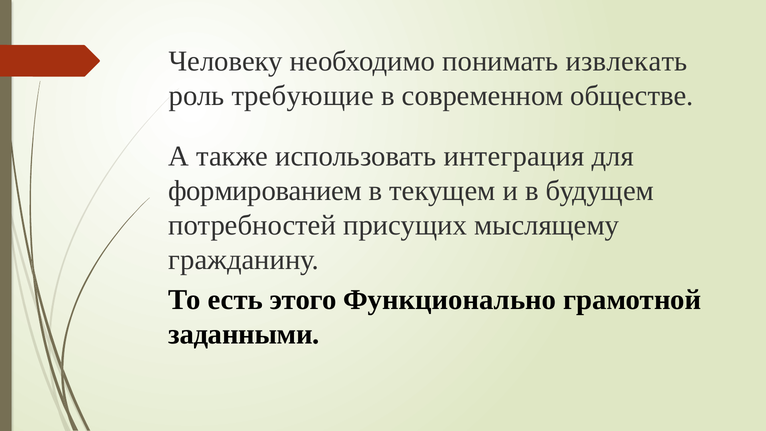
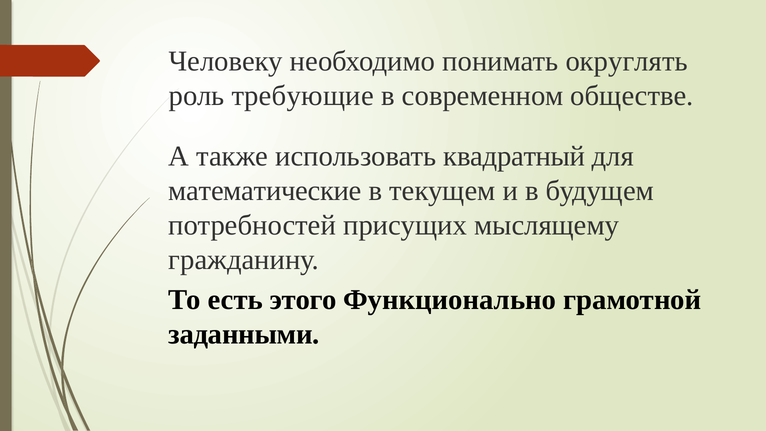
извлекать: извлекать -> округлять (627, 61)
интеграция: интеграция -> квадратный (514, 156)
формированием: формированием -> математические (265, 191)
